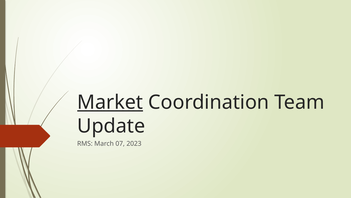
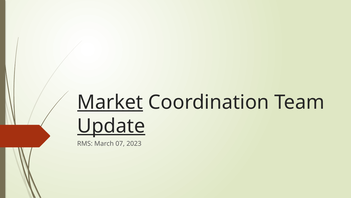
Update underline: none -> present (111, 126)
